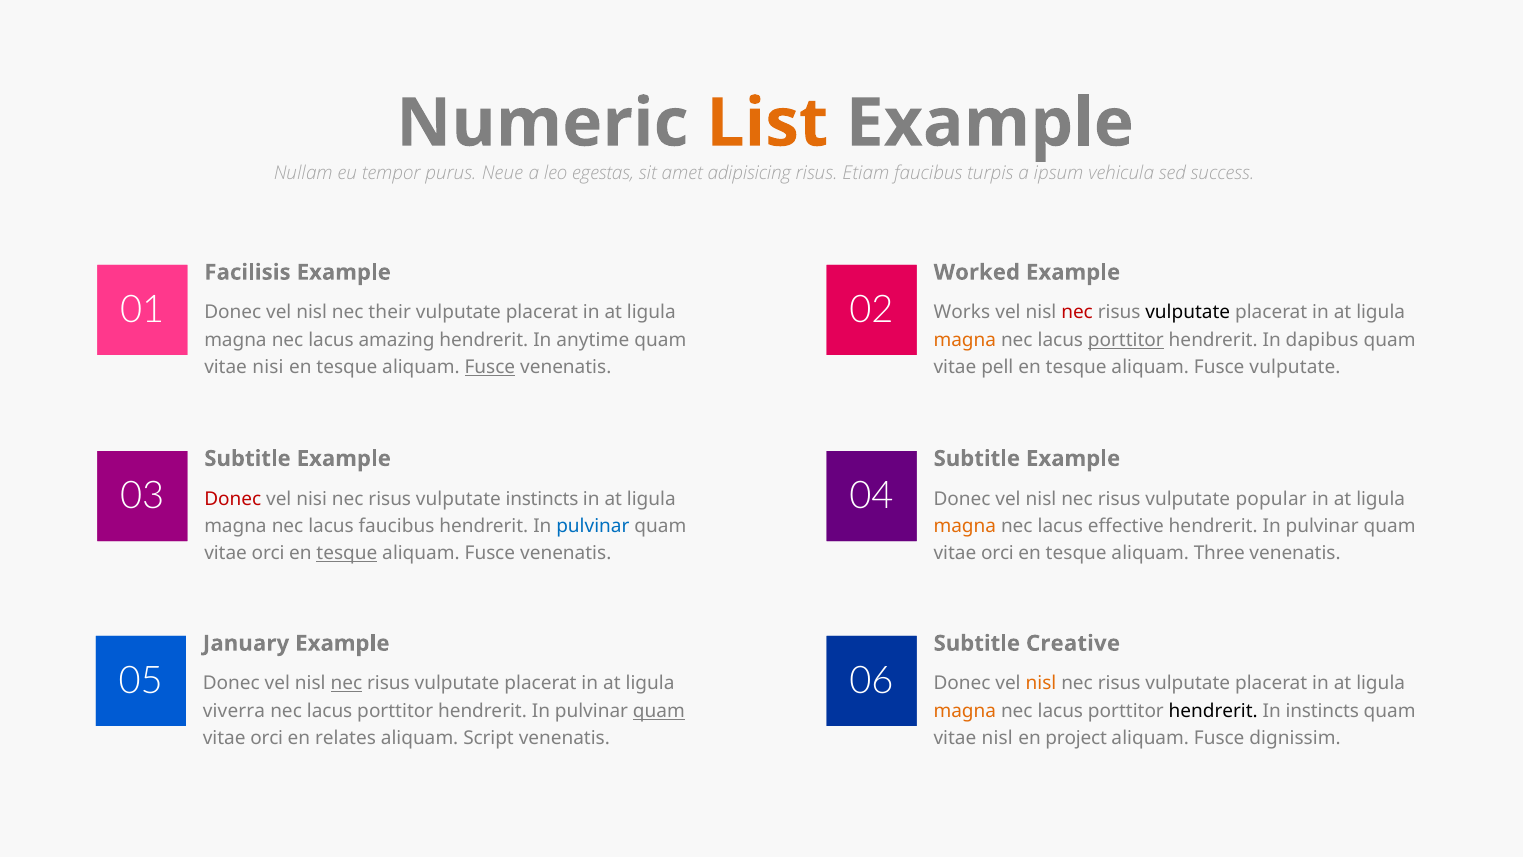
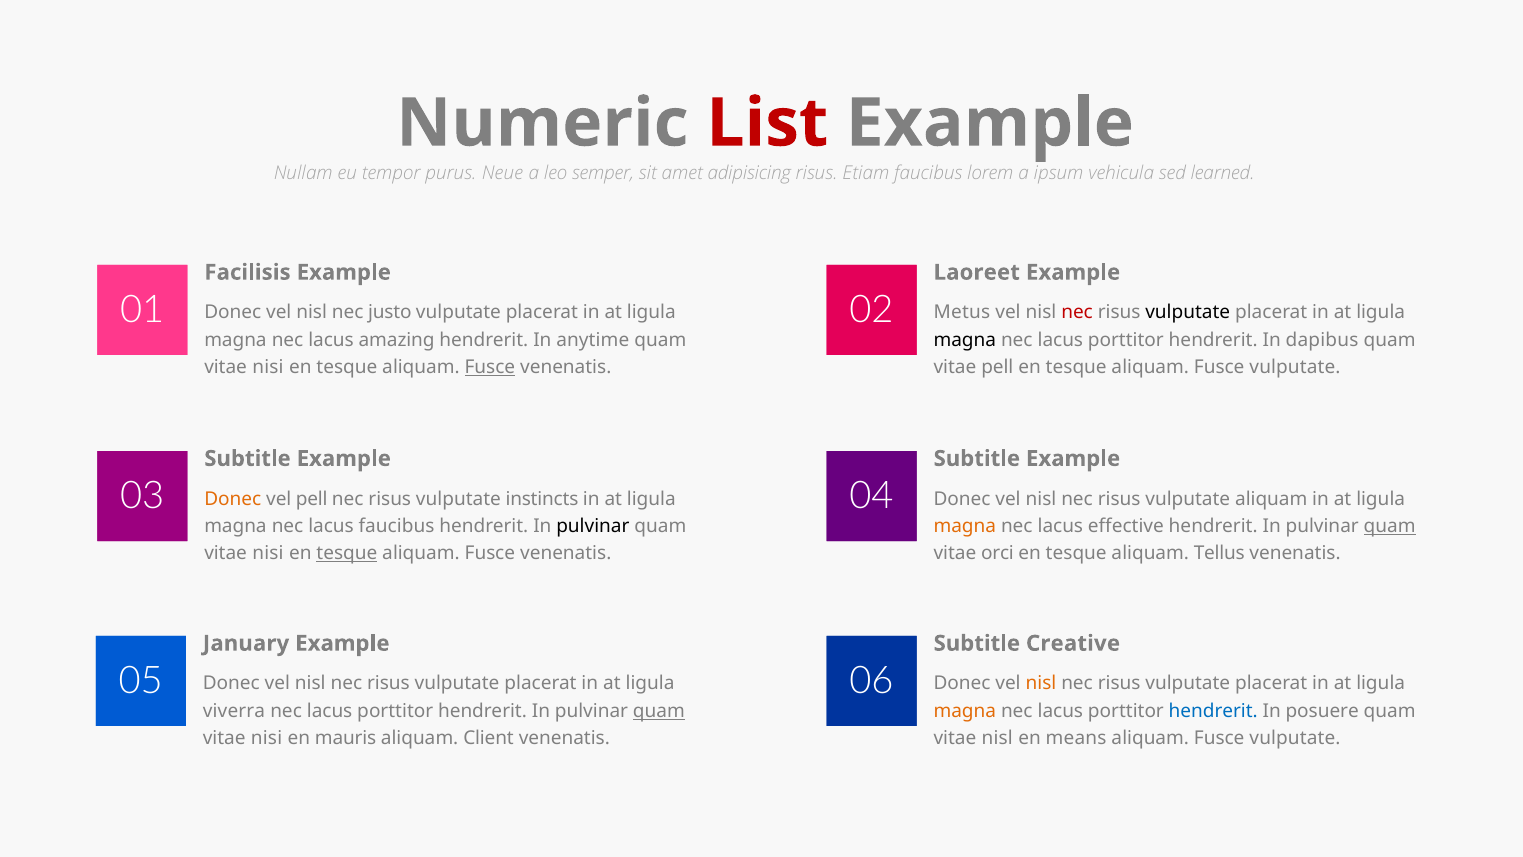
List colour: orange -> red (767, 123)
egestas: egestas -> semper (603, 173)
turpis: turpis -> lorem (990, 173)
success: success -> learned (1223, 173)
Worked: Worked -> Laoreet (977, 272)
their: their -> justo (390, 312)
Works: Works -> Metus (962, 312)
magna colour: orange -> black (965, 340)
porttitor underline: present -> none (1126, 340)
Donec colour: red -> orange (233, 499)
vel nisi: nisi -> pell (312, 499)
vulputate popular: popular -> aliquam (1271, 499)
pulvinar colour: blue -> black (593, 526)
quam underline: none -> present (1390, 526)
orci: orci -> nisi (268, 553)
Three: Three -> Tellus (1219, 553)
nec underline: present -> none (346, 683)
hendrerit colour: black -> blue (1213, 711)
In instincts: instincts -> posuere (1322, 711)
orci: orci -> nisi (267, 738)
relates: relates -> mauris (346, 738)
Script: Script -> Client (489, 738)
project: project -> means (1076, 738)
dignissim: dignissim -> vulputate (1295, 738)
